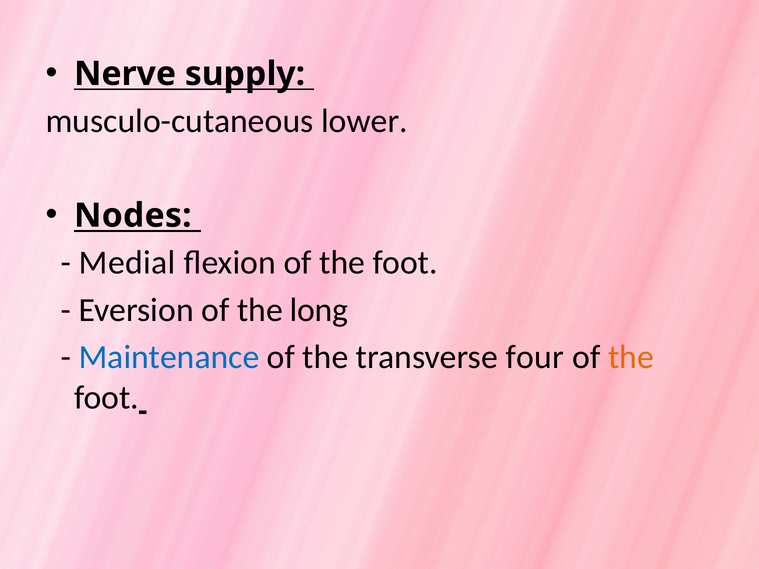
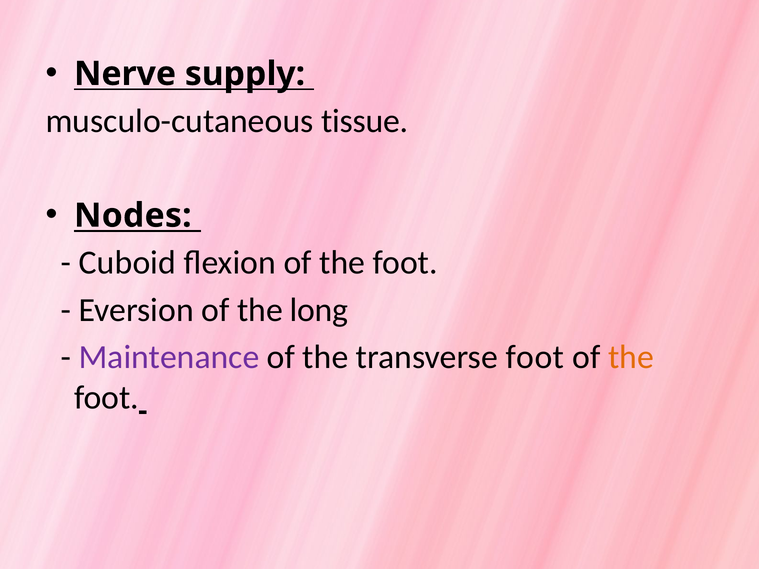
lower: lower -> tissue (365, 121)
Medial: Medial -> Cuboid (127, 263)
Maintenance colour: blue -> purple (169, 357)
transverse four: four -> foot (535, 357)
